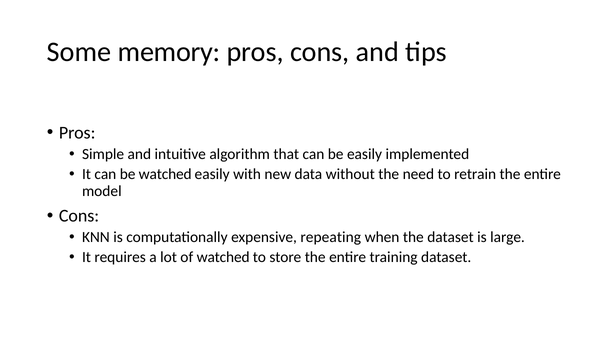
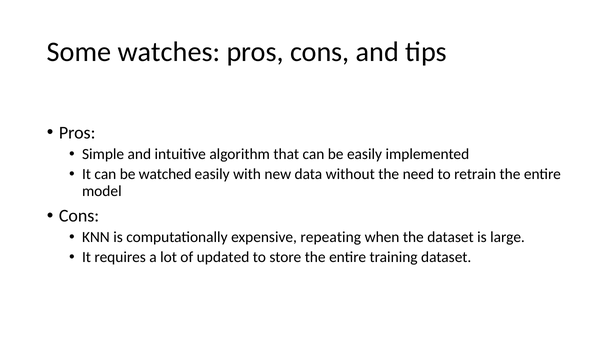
memory: memory -> watches (169, 52)
of watched: watched -> updated (223, 257)
